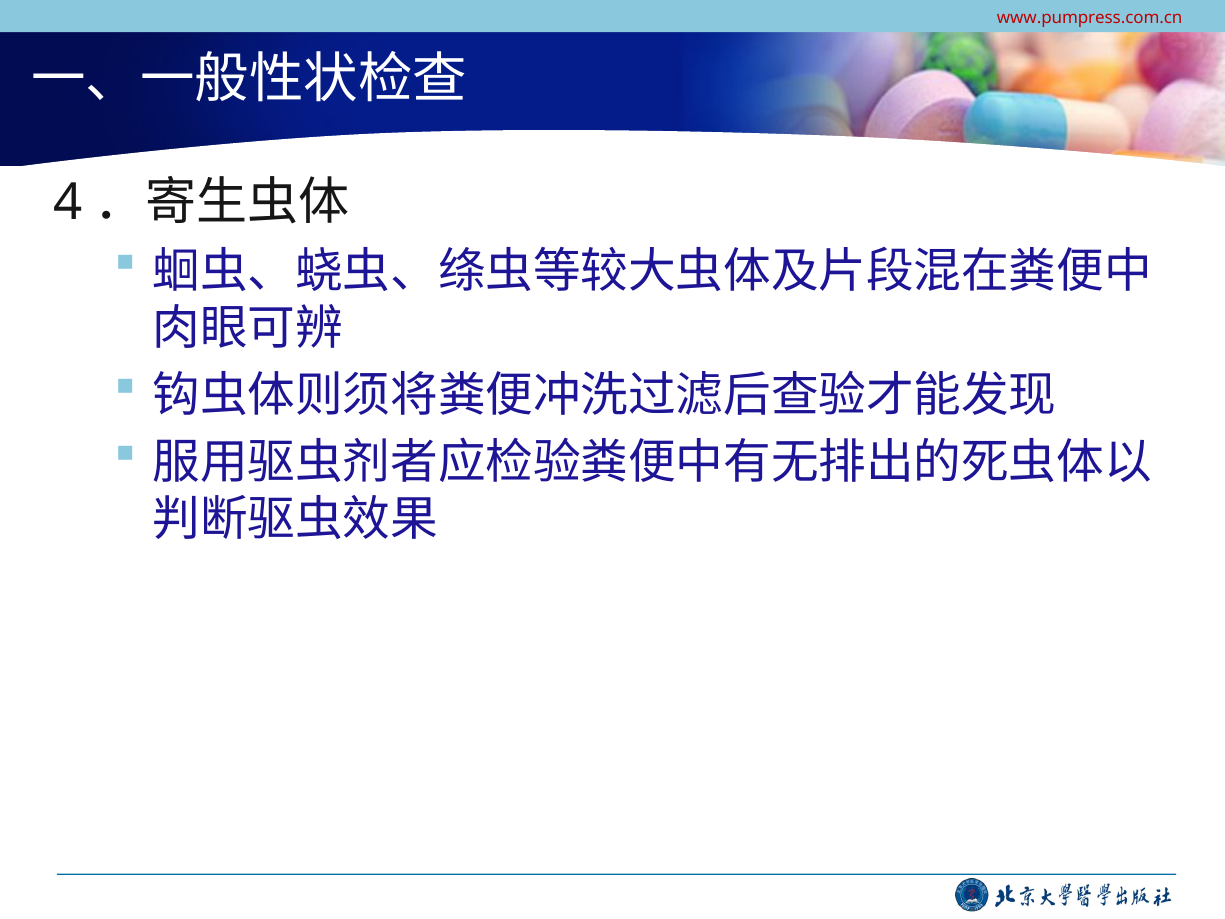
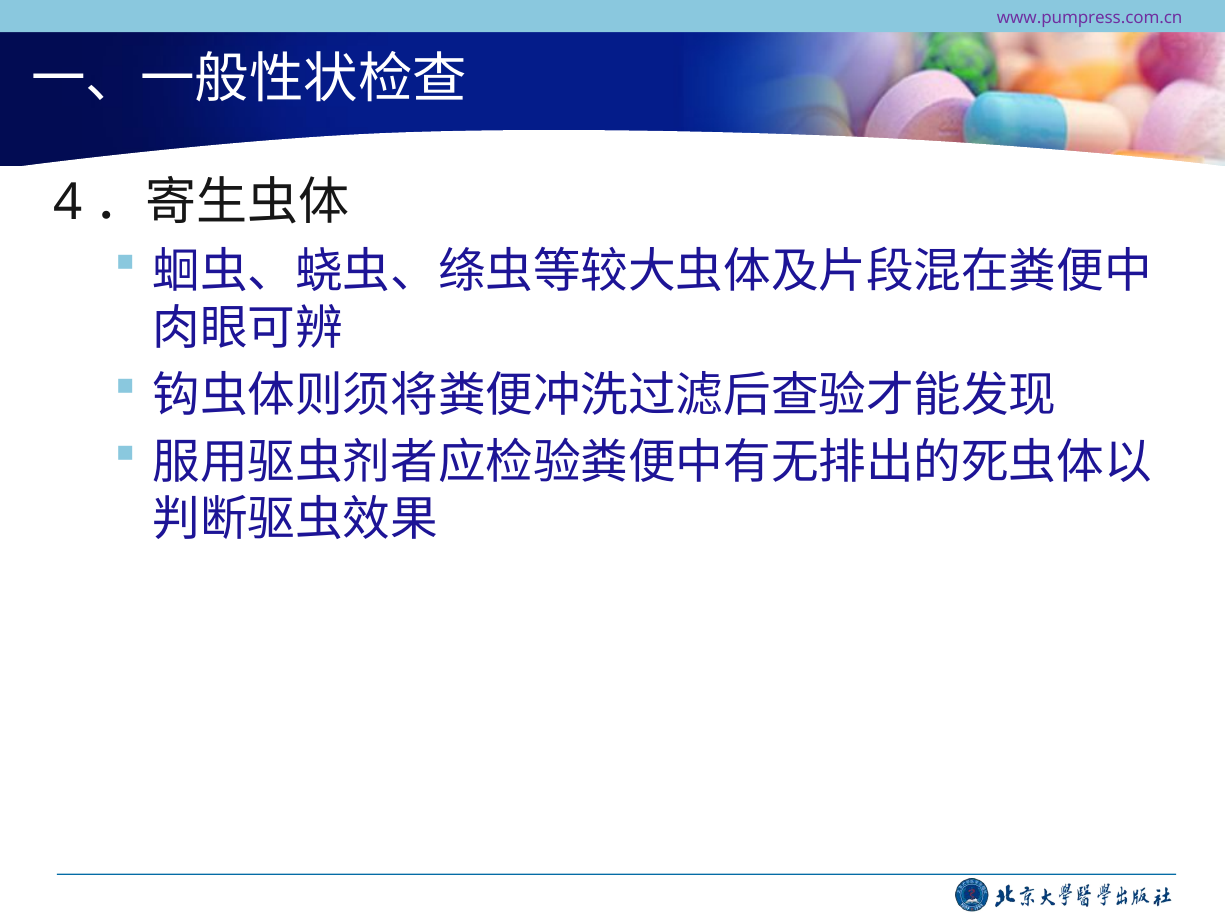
www.pumpress.com.cn colour: red -> purple (1090, 18)
